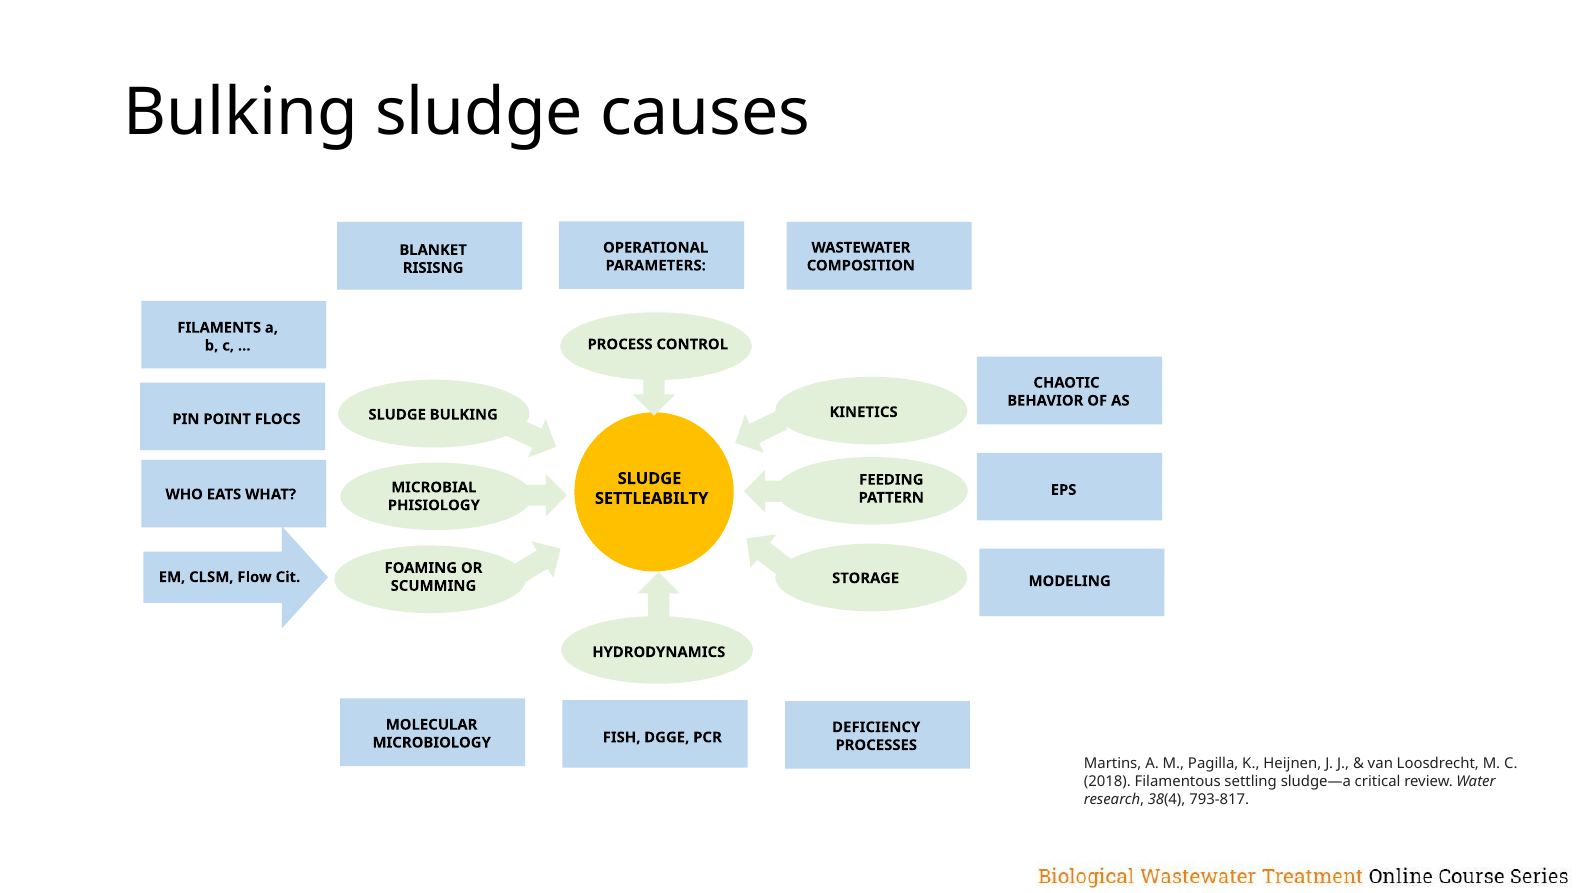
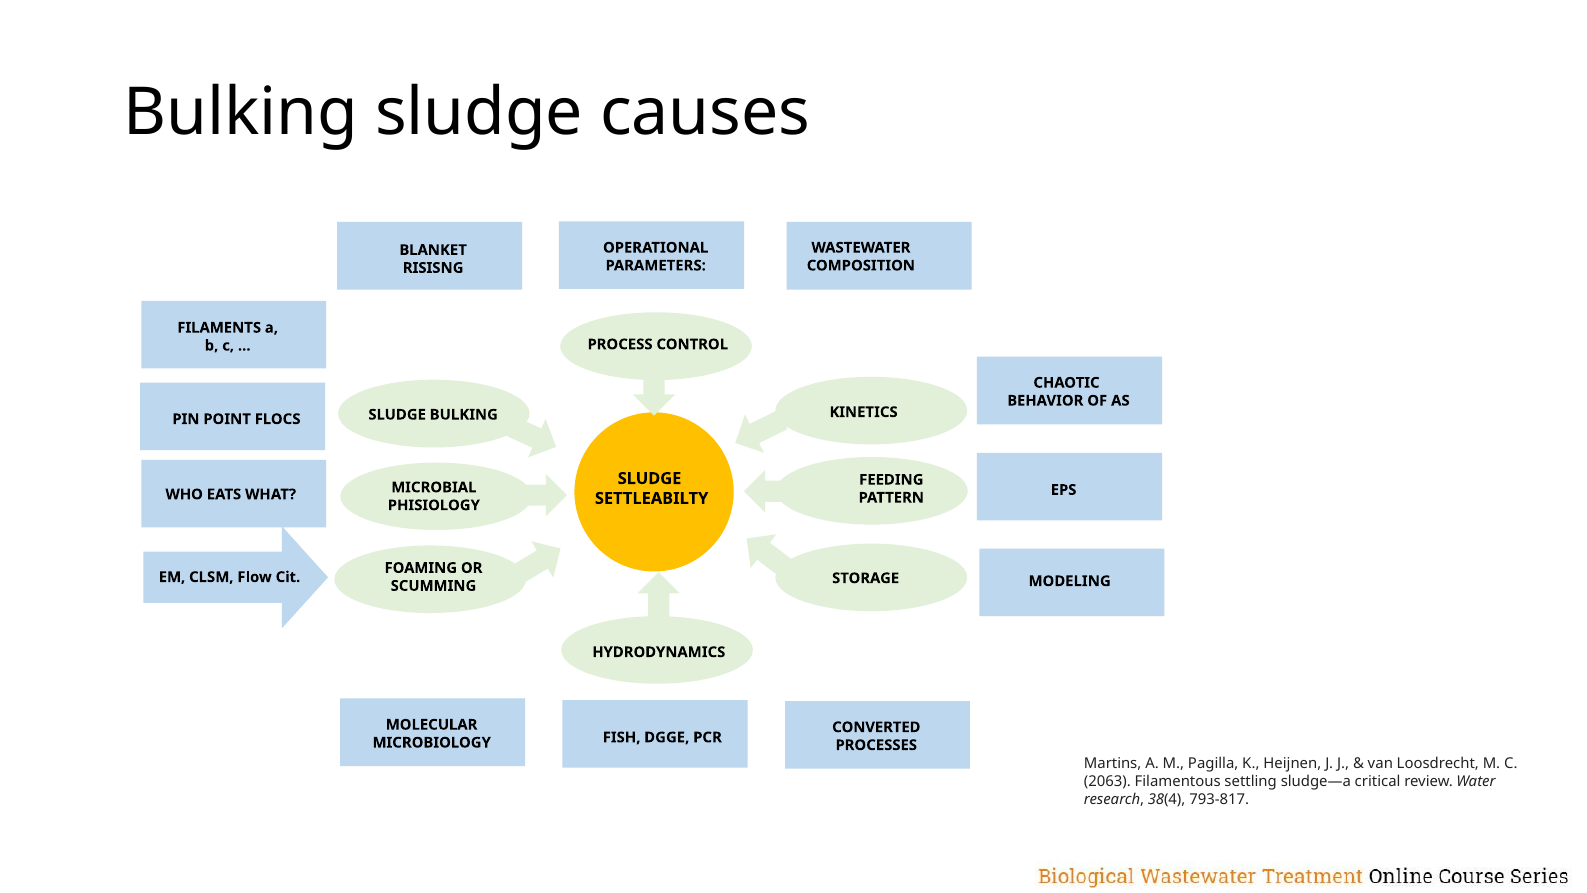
DEFICIENCY: DEFICIENCY -> CONVERTED (876, 727)
2018: 2018 -> 2063 (1107, 781)
